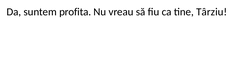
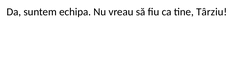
profita: profita -> echipa (75, 12)
